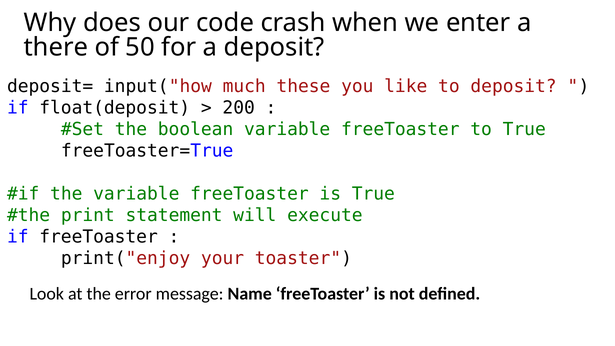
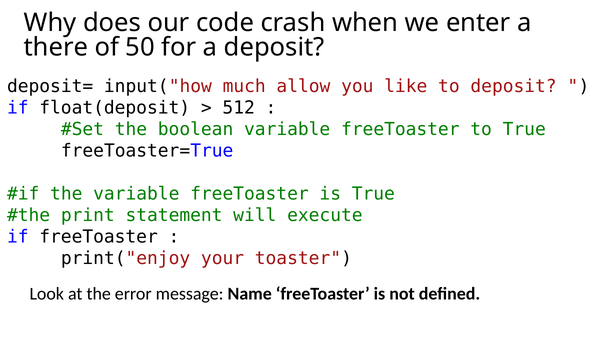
these: these -> allow (303, 86)
200: 200 -> 512 (239, 108)
